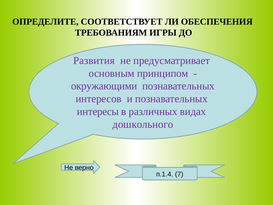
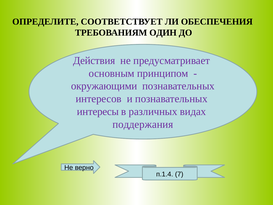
ИГРЫ: ИГРЫ -> ОДИН (163, 33)
Развития: Развития -> Действия (94, 60)
дошкольного: дошкольного -> поддержания (143, 124)
